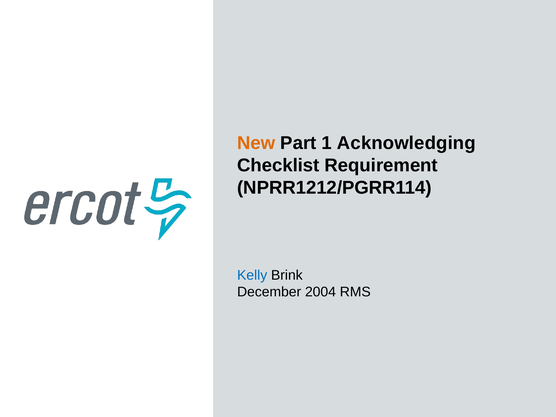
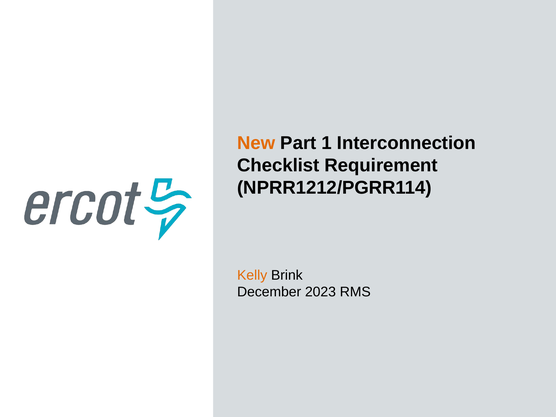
Acknowledging: Acknowledging -> Interconnection (406, 143)
Kelly colour: blue -> orange (252, 275)
2004: 2004 -> 2023 (320, 292)
